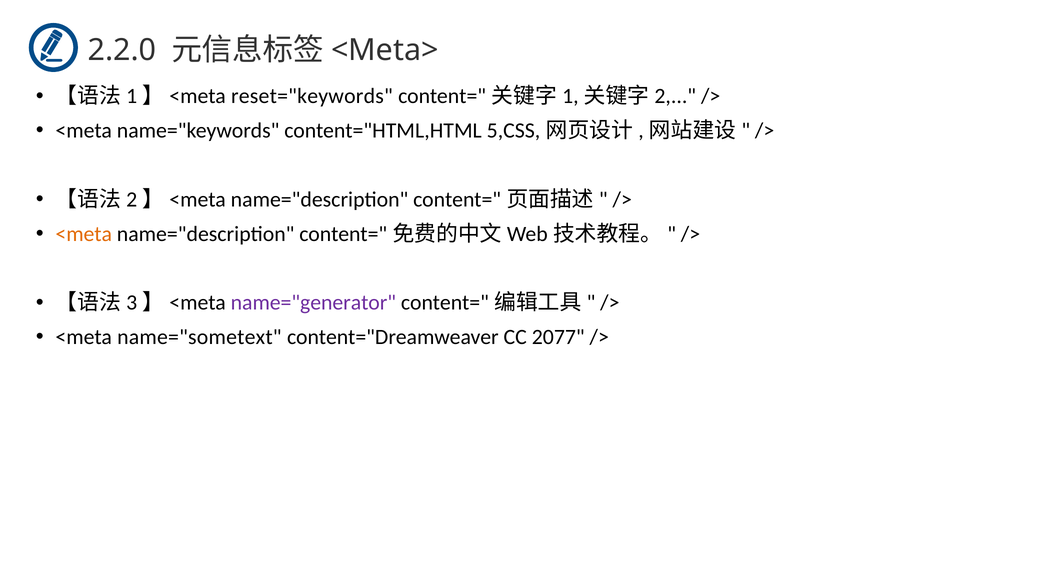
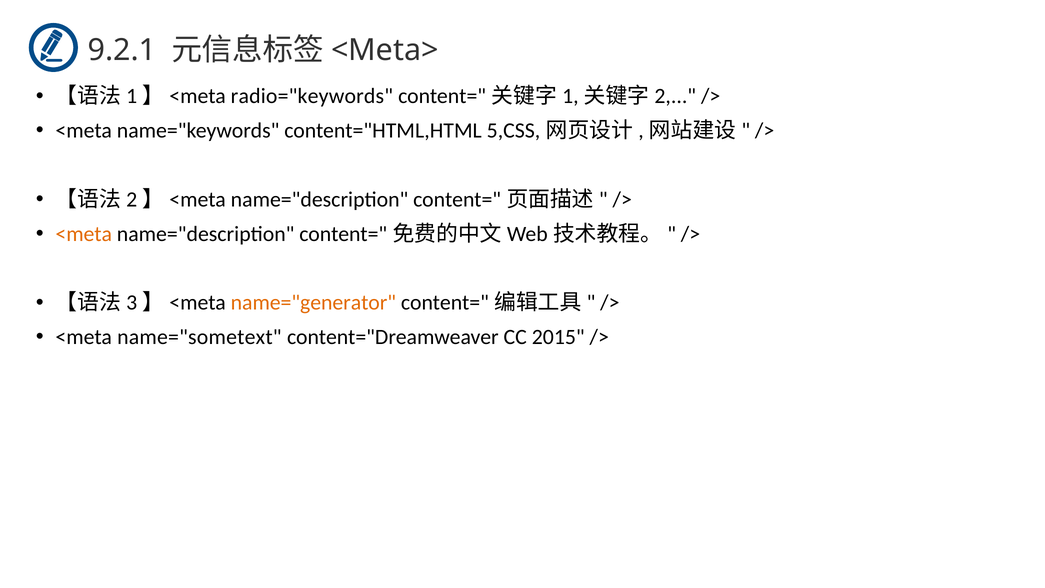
2.2.0: 2.2.0 -> 9.2.1 (122, 50)
reset="keywords: reset="keywords -> radio="keywords (312, 96)
name="generator colour: purple -> orange (313, 303)
2077: 2077 -> 2015 (558, 337)
